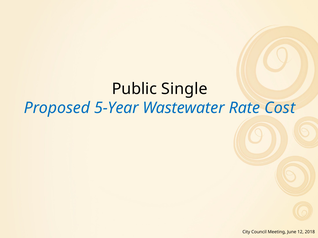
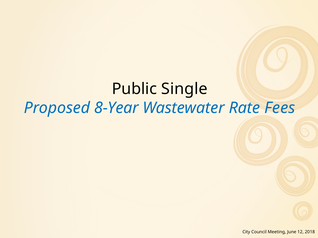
5-Year: 5-Year -> 8-Year (116, 108)
Cost: Cost -> Fees (280, 108)
